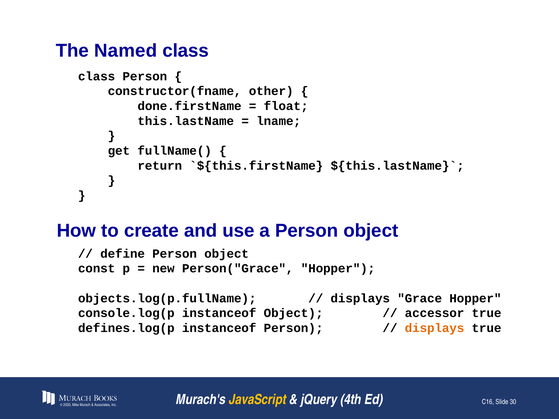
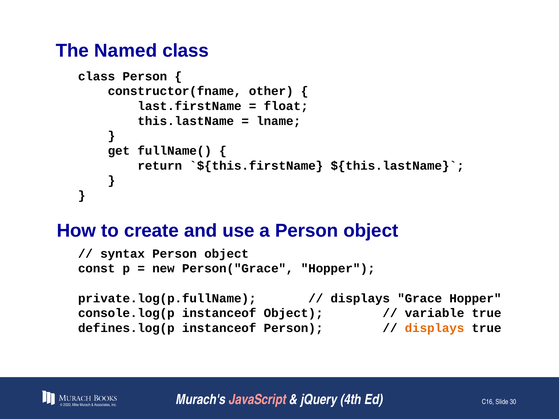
done.firstName: done.firstName -> last.firstName (189, 106)
define: define -> syntax (123, 254)
objects.log(p.fullName: objects.log(p.fullName -> private.log(p.fullName (167, 298)
accessor: accessor -> variable (435, 313)
JavaScript colour: yellow -> pink (257, 400)
